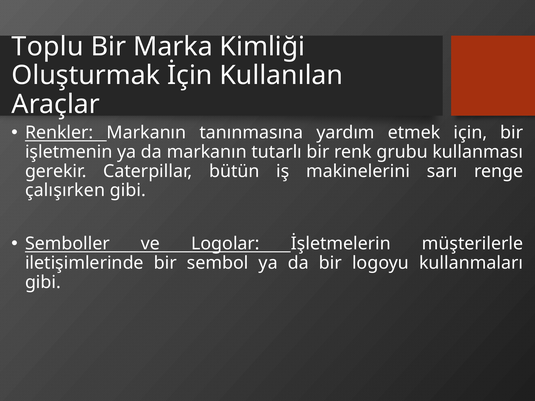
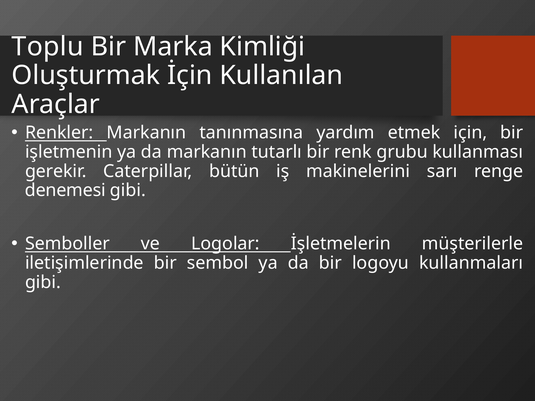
çalışırken: çalışırken -> denemesi (65, 191)
